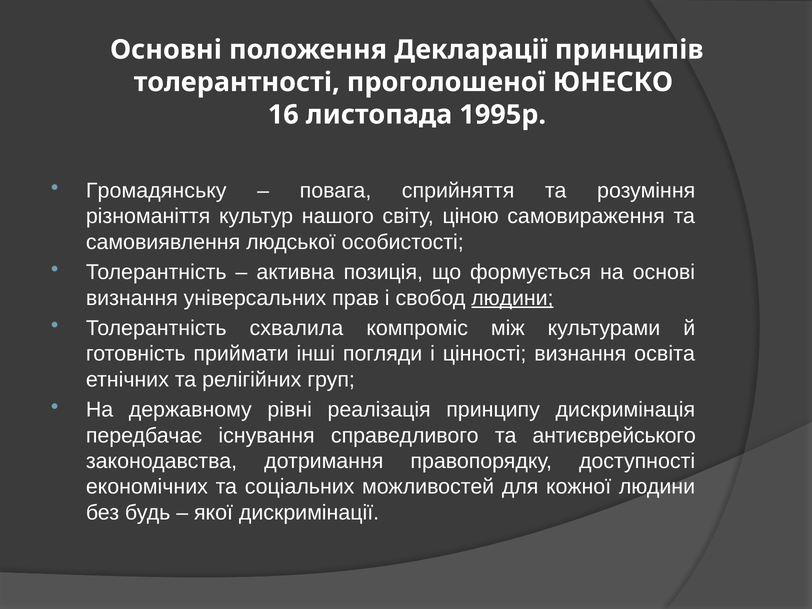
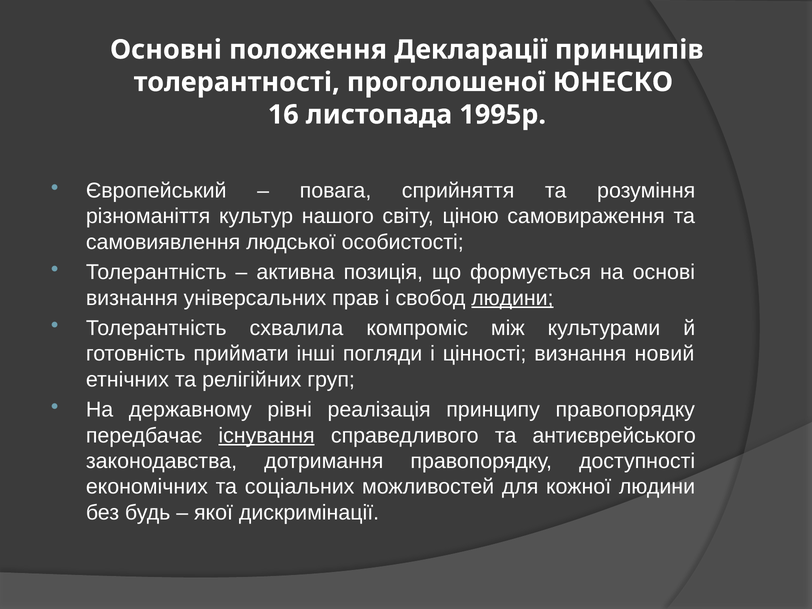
Громадянську: Громадянську -> Європейський (156, 191)
освіта: освіта -> новий (665, 354)
принципу дискримінація: дискримінація -> правопорядку (625, 410)
існування underline: none -> present (267, 436)
